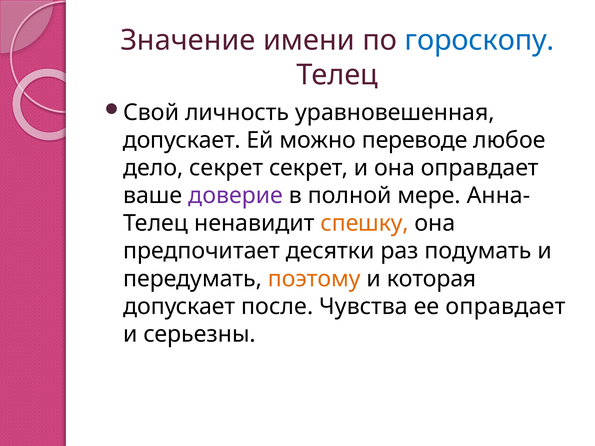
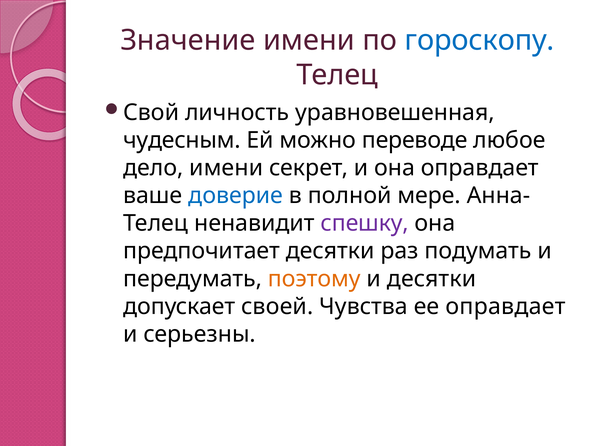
допускает: допускает -> чудесным (182, 140)
дело секрет: секрет -> имени (226, 168)
доверие colour: purple -> blue (236, 196)
спешку colour: orange -> purple (365, 223)
и которая: которая -> десятки (431, 279)
после: после -> своей (277, 307)
